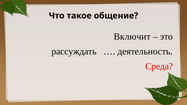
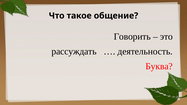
Включит: Включит -> Говорить (132, 37)
Среда: Среда -> Буква (159, 66)
